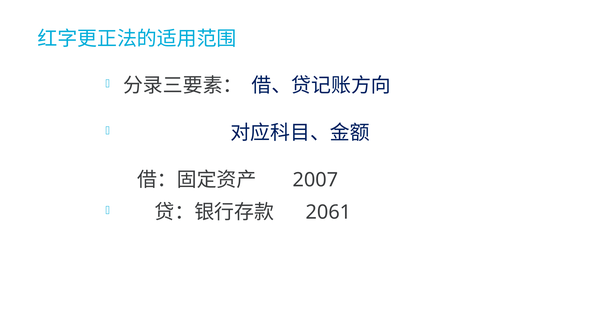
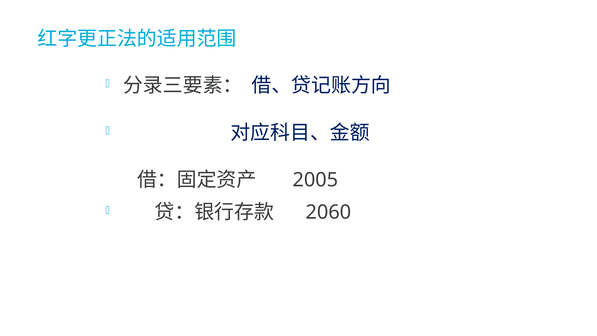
2007: 2007 -> 2005 (315, 180)
2061: 2061 -> 2060 (328, 212)
